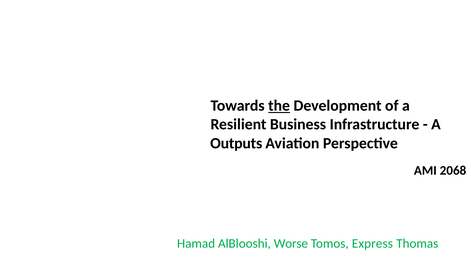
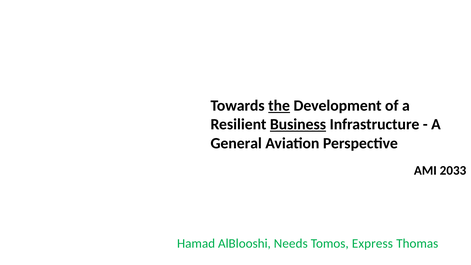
Business underline: none -> present (298, 124)
Outputs: Outputs -> General (236, 143)
2068: 2068 -> 2033 (453, 171)
Worse: Worse -> Needs (291, 243)
